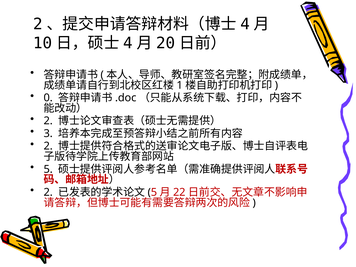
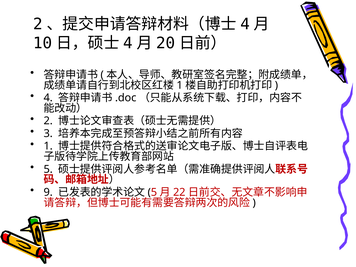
0: 0 -> 4 (48, 98)
2: 2 -> 1 (48, 146)
2: 2 -> 9 (48, 192)
